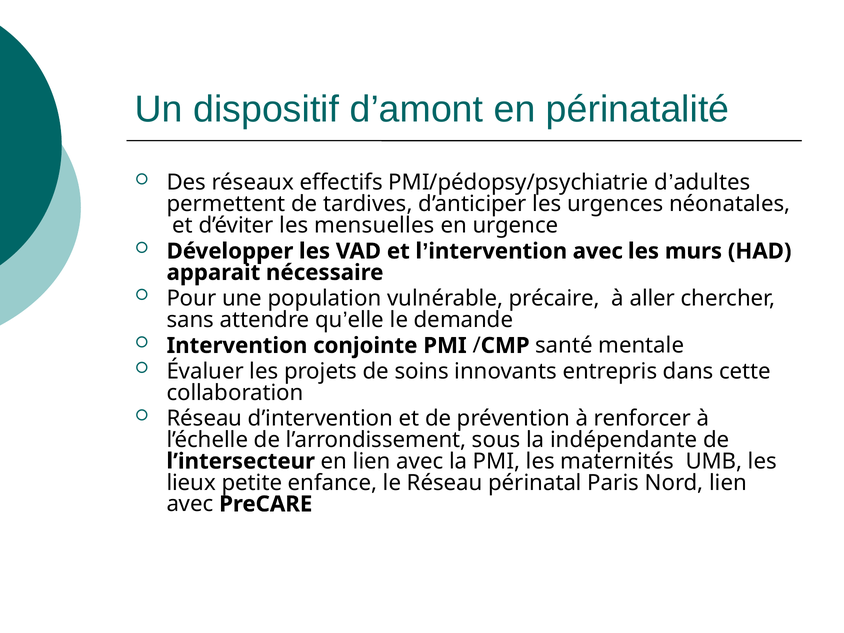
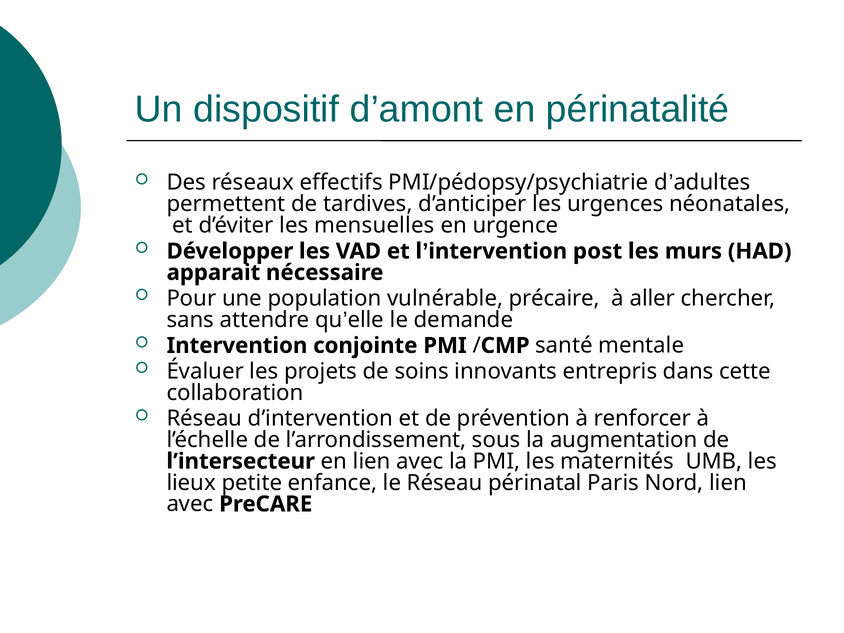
intervention avec: avec -> post (598, 251)
indépendante: indépendante -> augmentation (624, 440)
